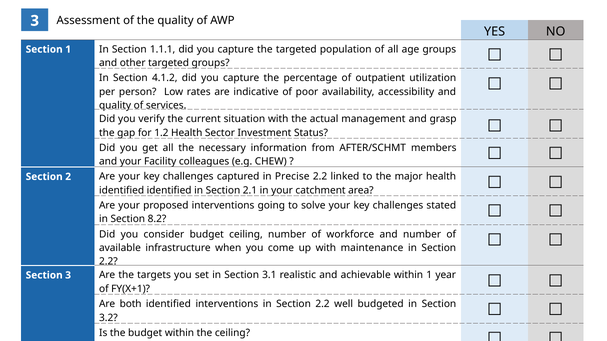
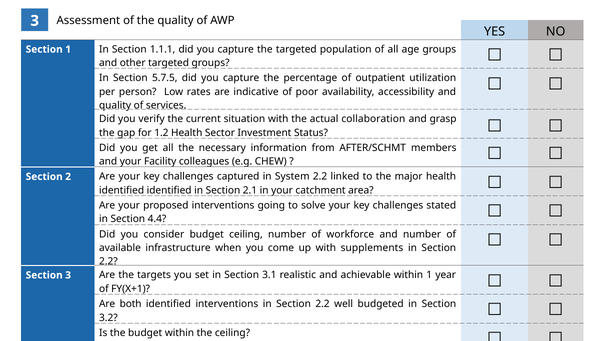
4.1.2: 4.1.2 -> 5.7.5 (165, 78)
management: management -> collaboration (373, 119)
Precise: Precise -> System (292, 177)
8.2: 8.2 -> 4.4 (157, 219)
maintenance: maintenance -> supplements (372, 248)
